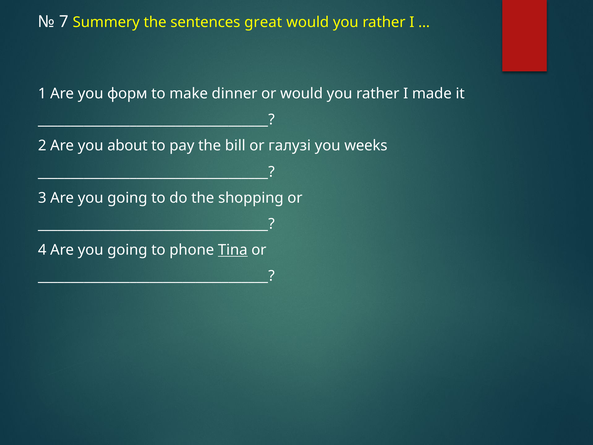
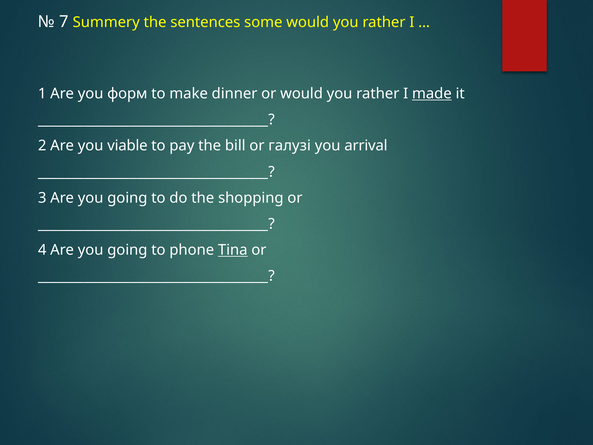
great: great -> some (263, 22)
made underline: none -> present (432, 94)
about: about -> viable (127, 146)
weeks: weeks -> arrival (366, 146)
